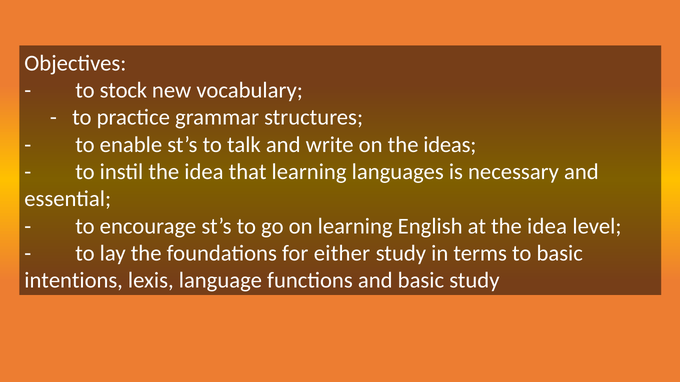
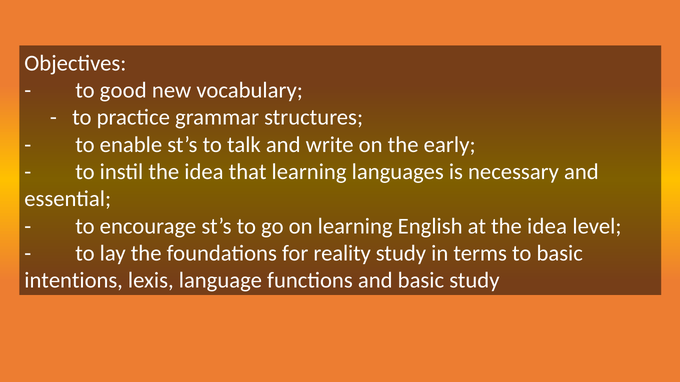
stock: stock -> good (123, 90)
ideas: ideas -> early (450, 145)
either: either -> reality (342, 254)
